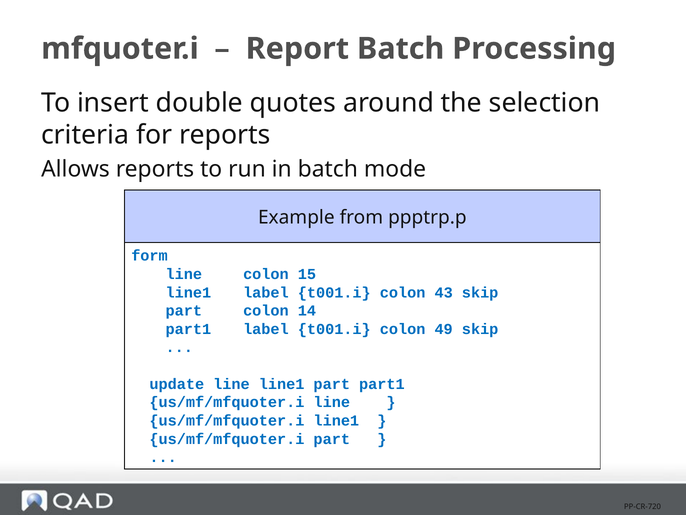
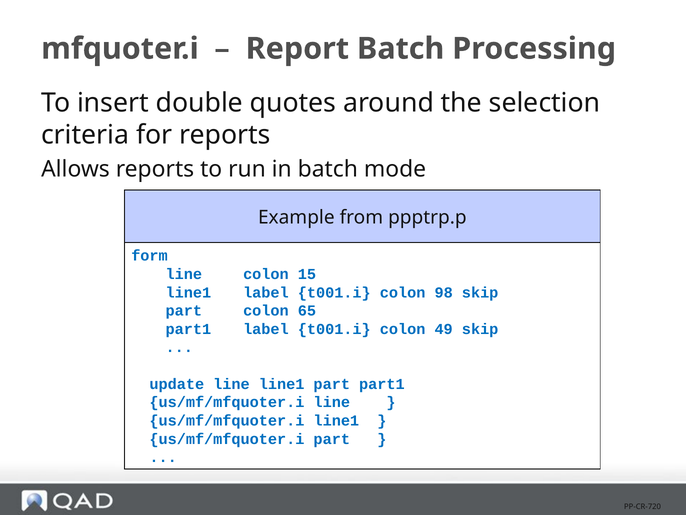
43: 43 -> 98 (444, 292)
14: 14 -> 65 (307, 311)
